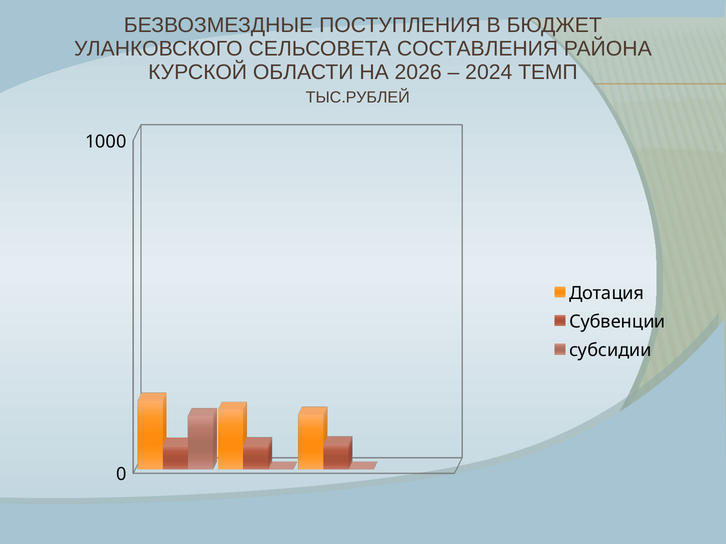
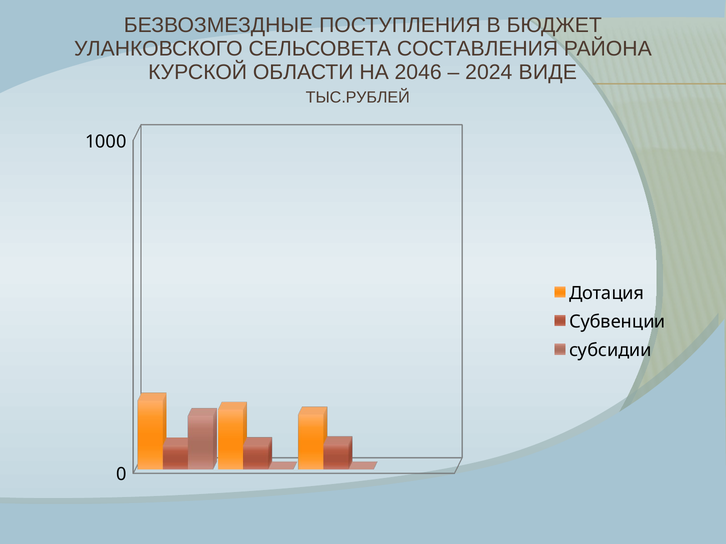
2026: 2026 -> 2046 (418, 72)
ТЕМП: ТЕМП -> ВИДЕ (548, 72)
